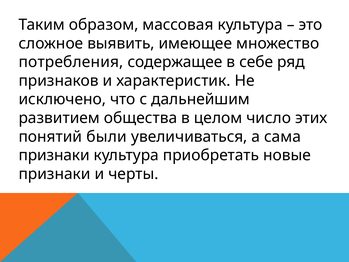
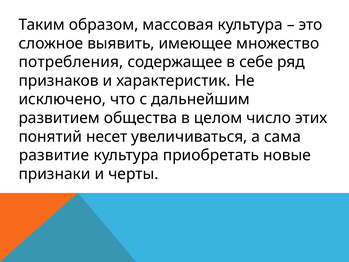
были: были -> несет (107, 137)
признаки: признаки -> развитие (54, 155)
